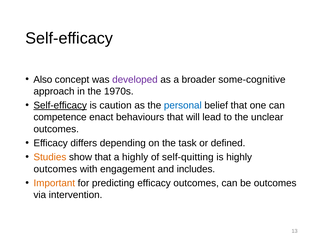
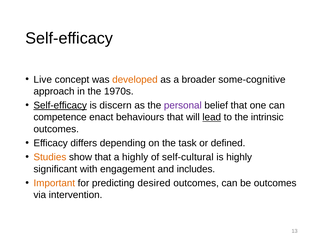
Also: Also -> Live (43, 80)
developed colour: purple -> orange (135, 80)
caution: caution -> discern (116, 106)
personal colour: blue -> purple (183, 106)
lead underline: none -> present (212, 117)
unclear: unclear -> intrinsic (267, 117)
self-quitting: self-quitting -> self-cultural (188, 157)
outcomes: outcomes -> significant (55, 169)
predicting efficacy: efficacy -> desired (154, 183)
